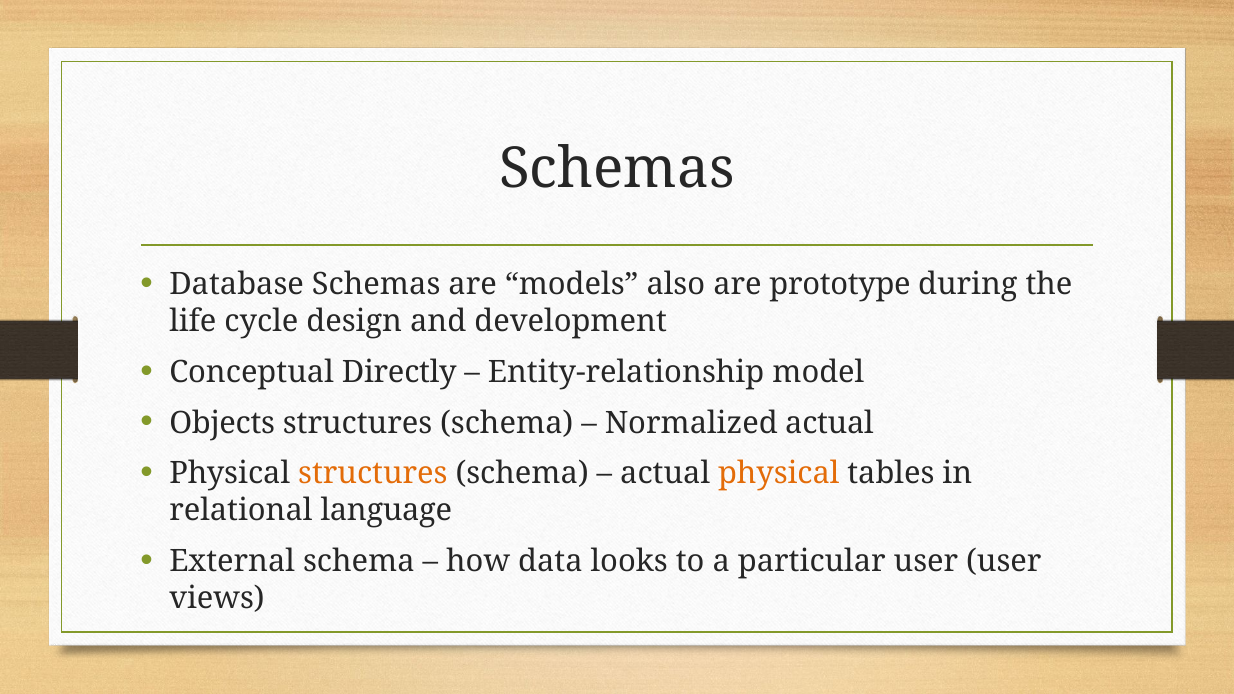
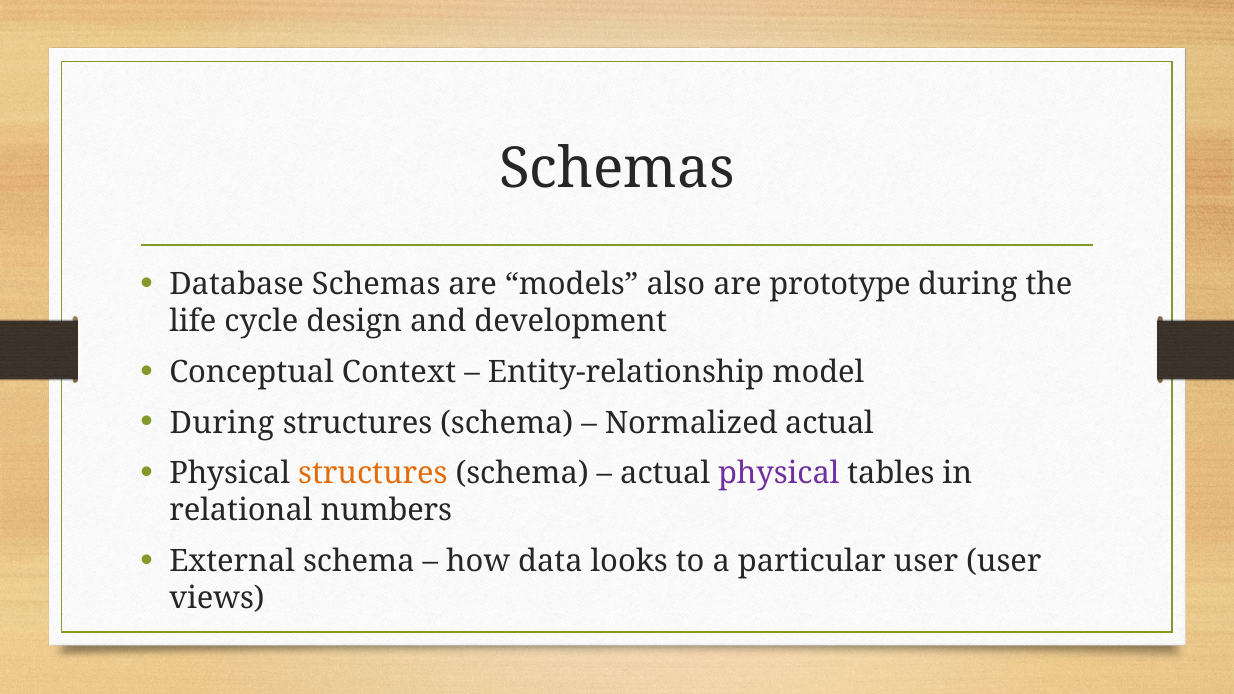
Directly: Directly -> Context (399, 372)
Objects: Objects -> During (222, 423)
physical colour: orange -> purple (779, 474)
language: language -> numbers (386, 511)
